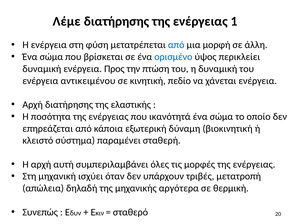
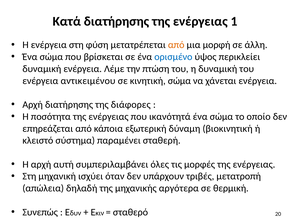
Λέμε: Λέμε -> Κατά (67, 21)
από colour: blue -> orange (176, 45)
Προς: Προς -> Λέμε (114, 69)
κινητική πεδίο: πεδίο -> σώμα (179, 81)
ελαστικής: ελαστικής -> διάφορες (131, 105)
